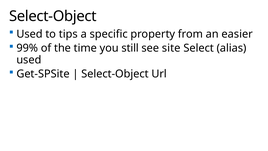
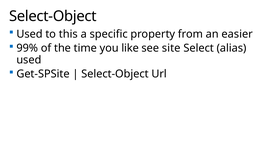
tips: tips -> this (68, 34)
still: still -> like (130, 48)
